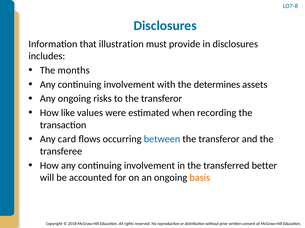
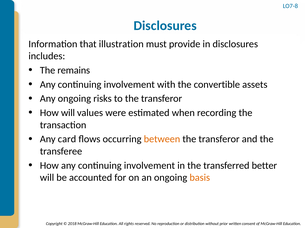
months: months -> remains (74, 70)
determines: determines -> convertible (217, 85)
How like: like -> will (68, 113)
between colour: blue -> orange (162, 140)
